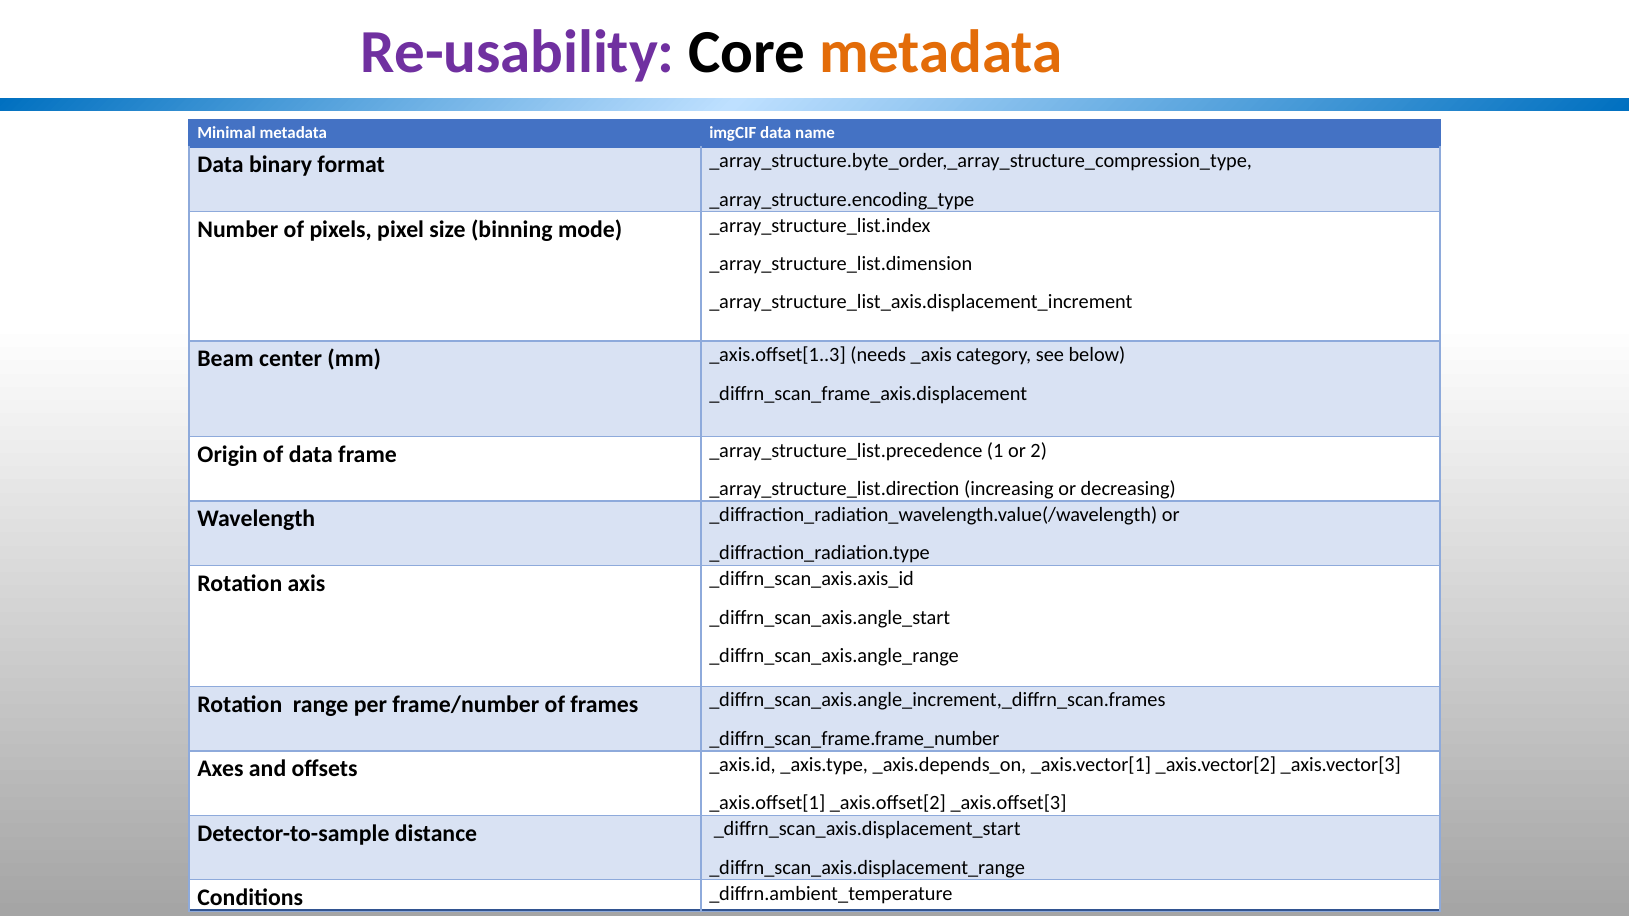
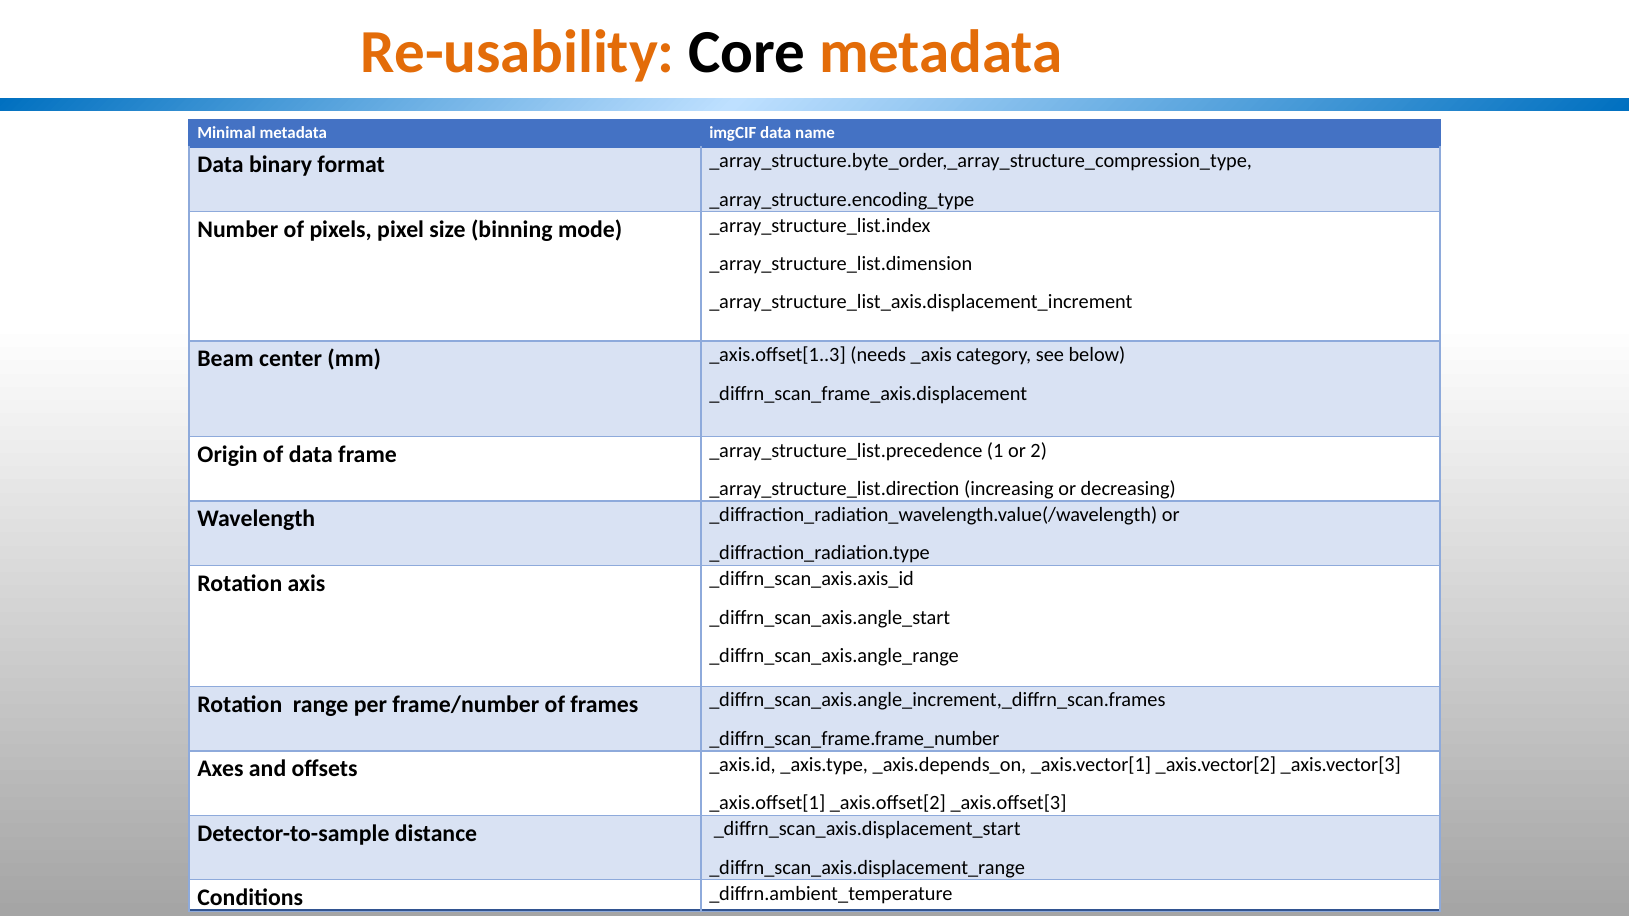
Re-usability colour: purple -> orange (517, 53)
